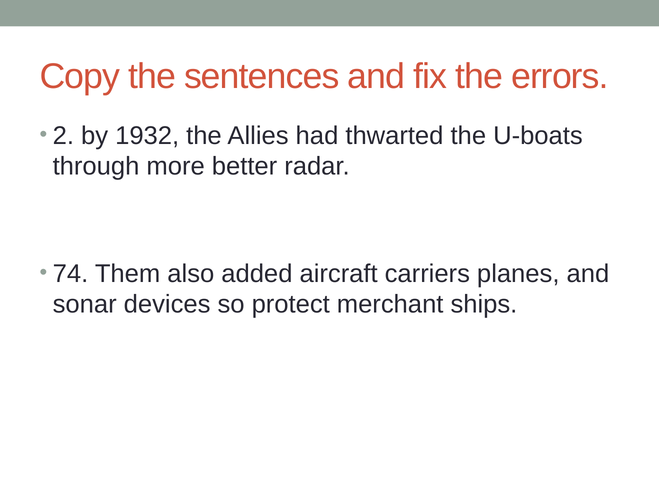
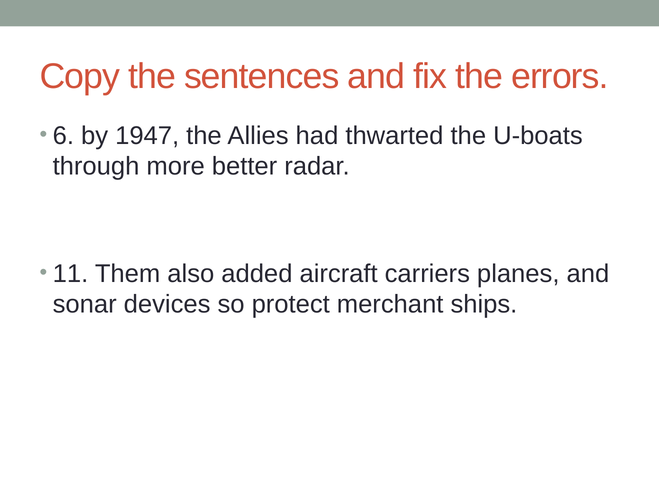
2: 2 -> 6 (63, 136)
1932: 1932 -> 1947 (147, 136)
74: 74 -> 11 (70, 274)
